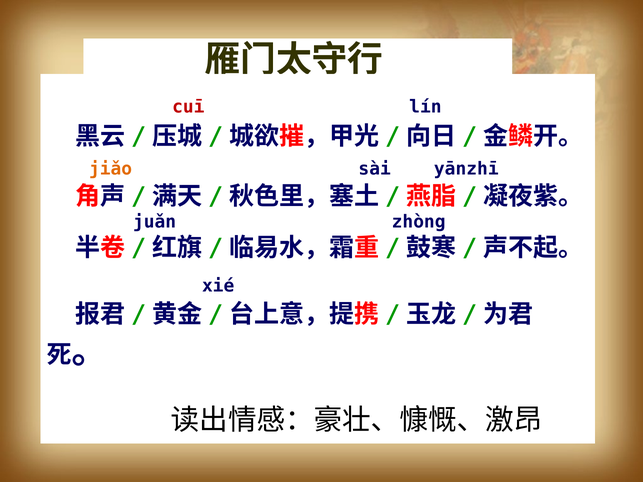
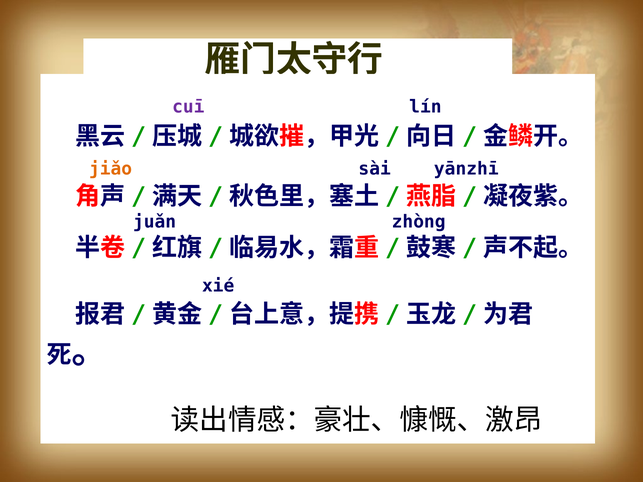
cuī colour: red -> purple (188, 107)
